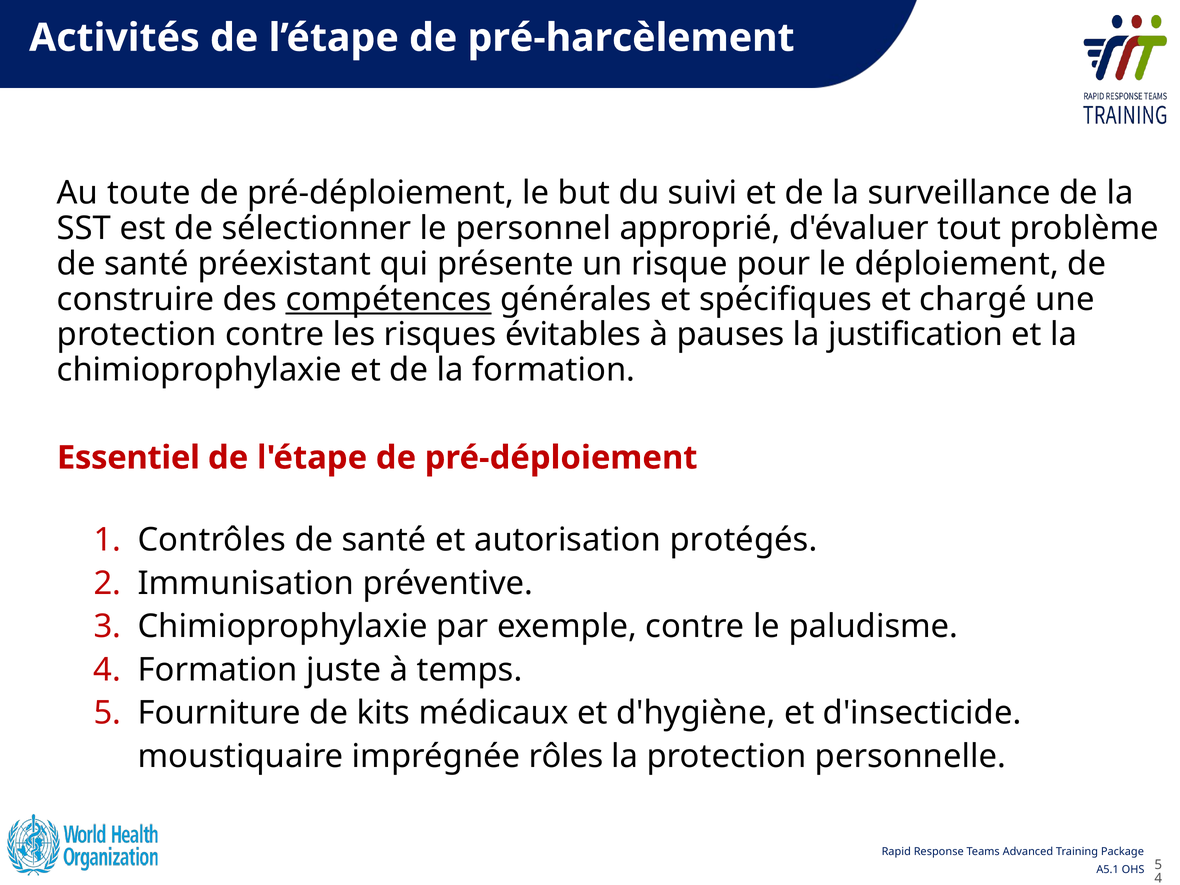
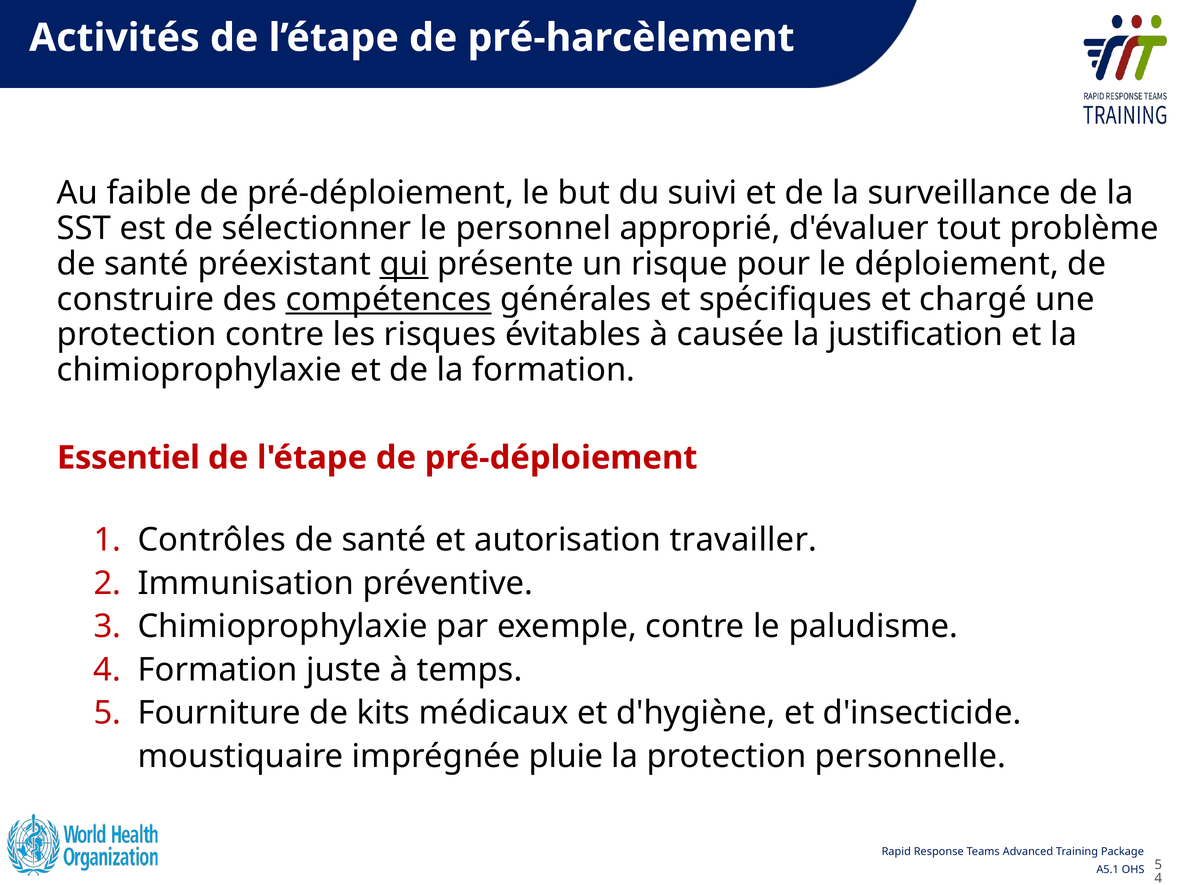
toute: toute -> faible (149, 193)
qui underline: none -> present (404, 264)
pauses: pauses -> causée (731, 335)
protégés: protégés -> travailler (743, 540)
rôles: rôles -> pluie (566, 756)
